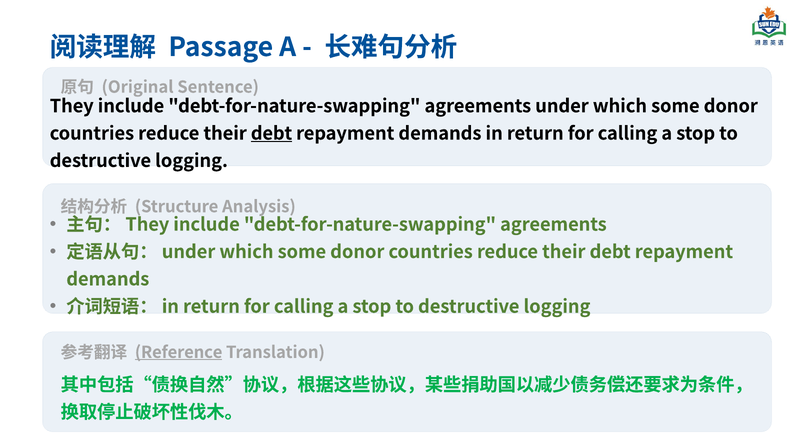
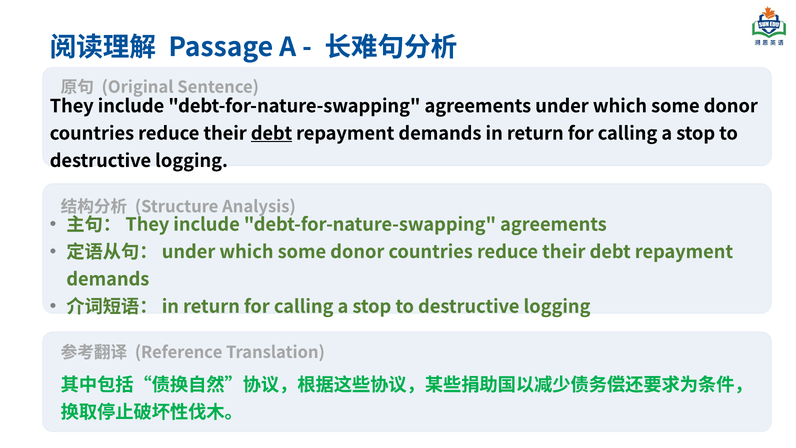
Reference underline: present -> none (179, 352)
